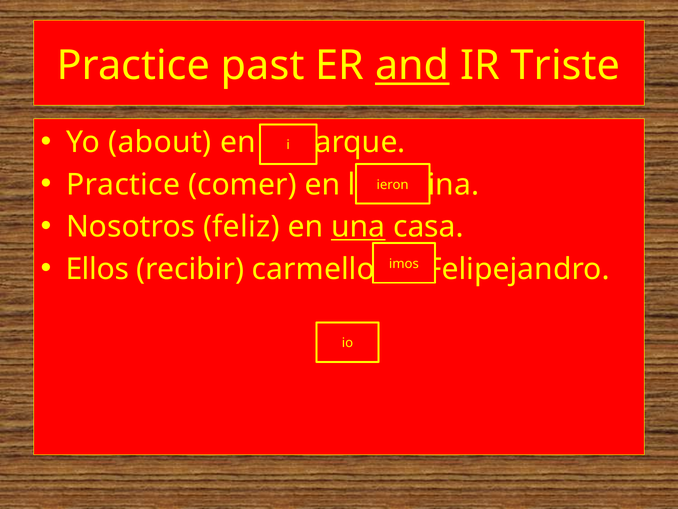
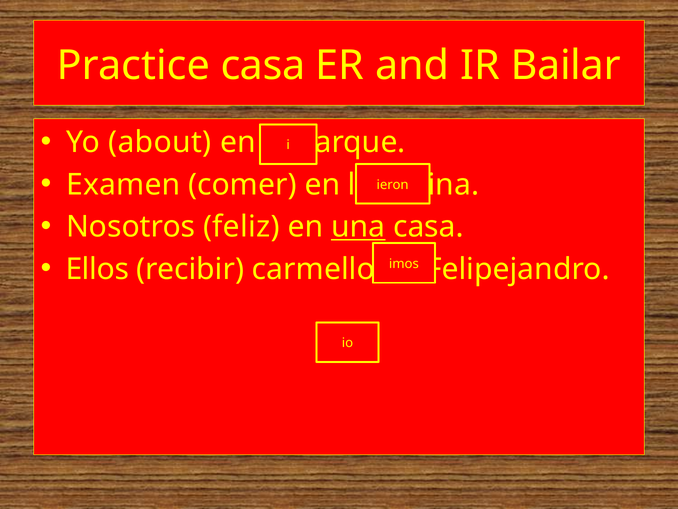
Practice past: past -> casa (263, 66)
and underline: present -> none (412, 66)
Triste: Triste -> Bailar (566, 66)
Practice: Practice -> Examen (123, 184)
